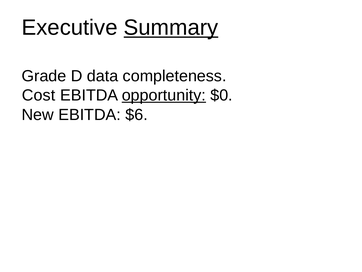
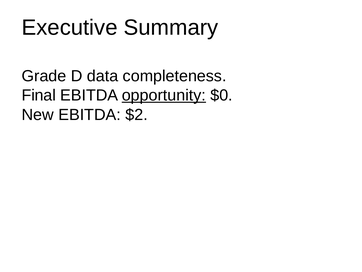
Summary underline: present -> none (171, 27)
Cost: Cost -> Final (39, 95)
$6: $6 -> $2 (137, 115)
